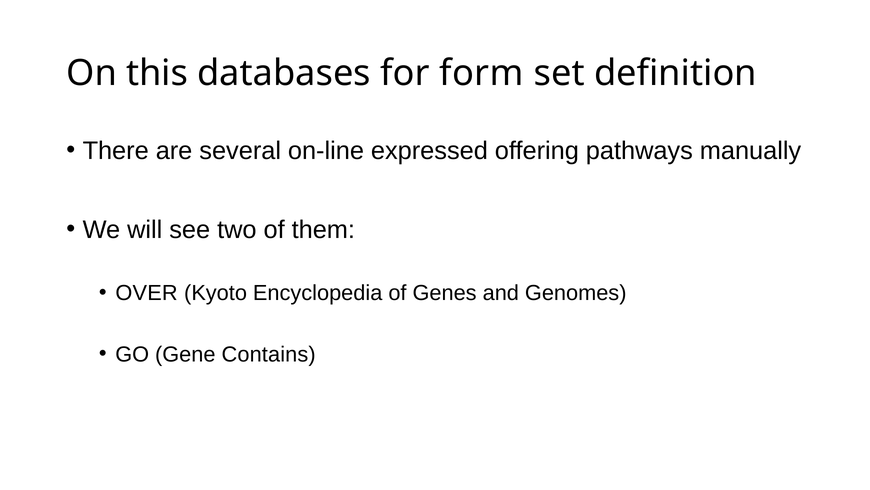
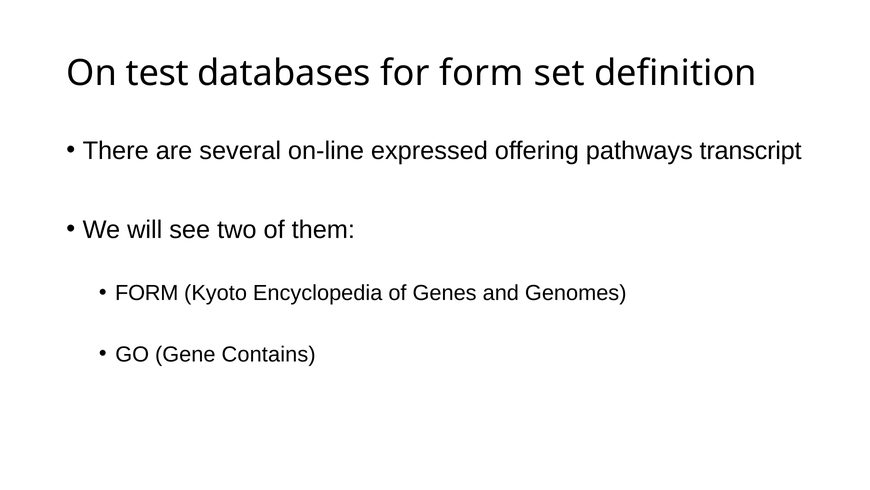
this: this -> test (157, 73)
manually: manually -> transcript (751, 151)
OVER: OVER -> FORM (147, 293)
